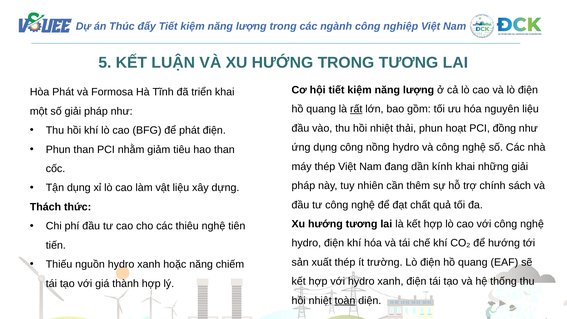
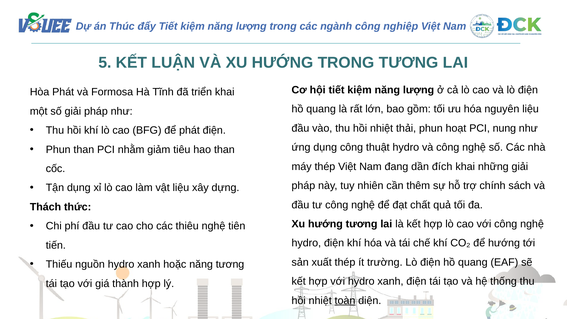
rất underline: present -> none (356, 109)
đồng: đồng -> nung (504, 128)
nồng: nồng -> thuật (378, 147)
kính: kính -> đích (442, 167)
năng chiếm: chiếm -> tương (230, 264)
